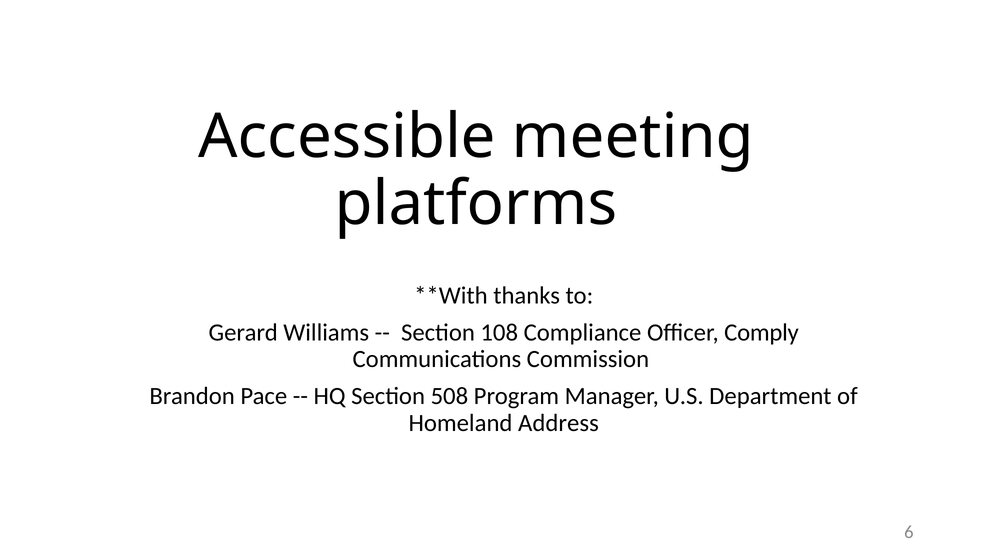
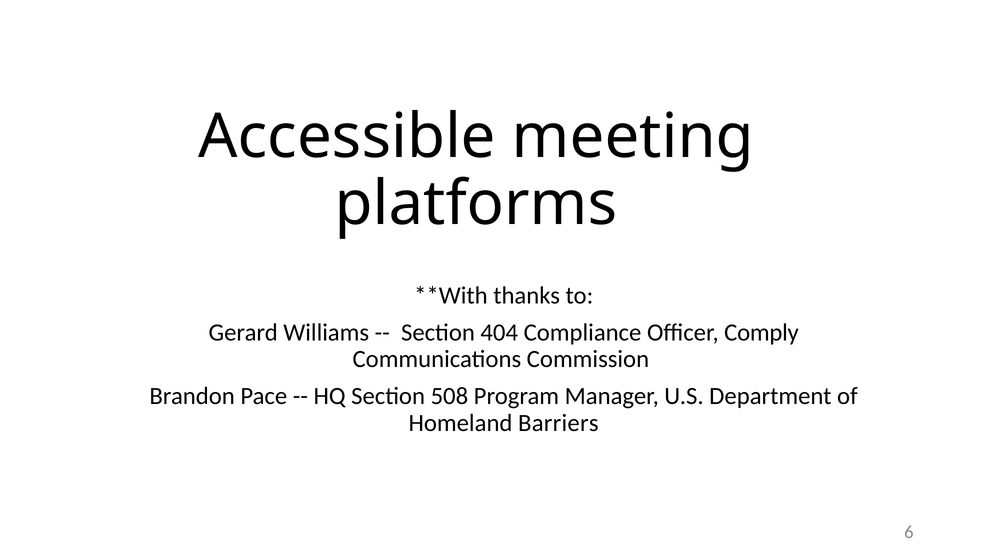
108: 108 -> 404 (499, 332)
Address: Address -> Barriers (558, 422)
